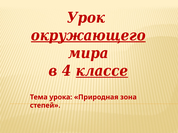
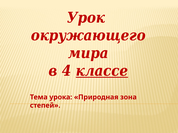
окружающего underline: present -> none (88, 36)
